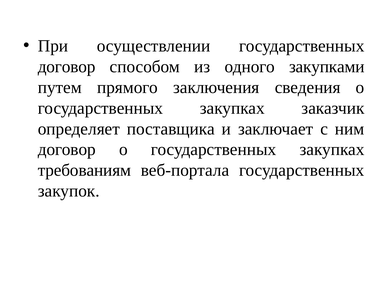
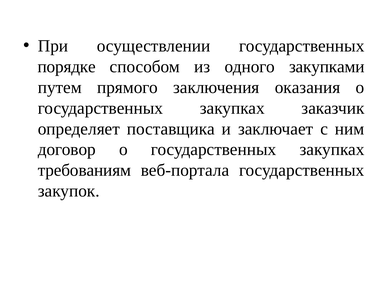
договор: договор -> порядке (67, 67)
сведения: сведения -> оказания (308, 87)
